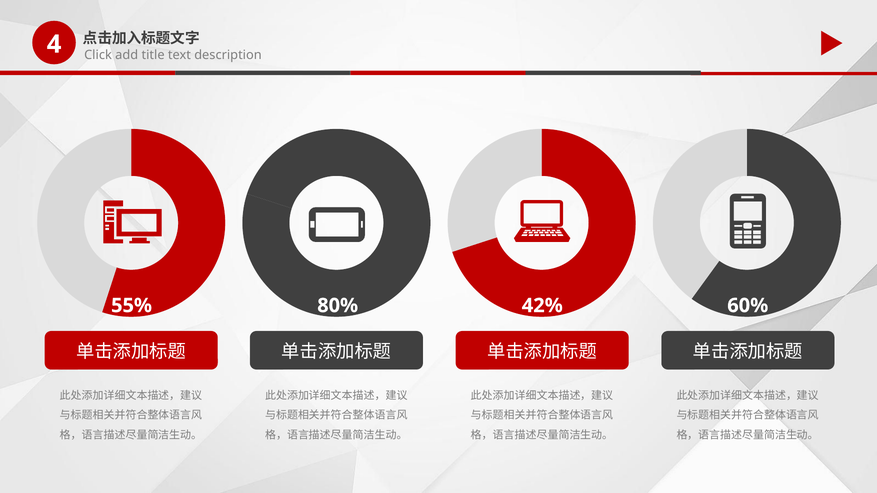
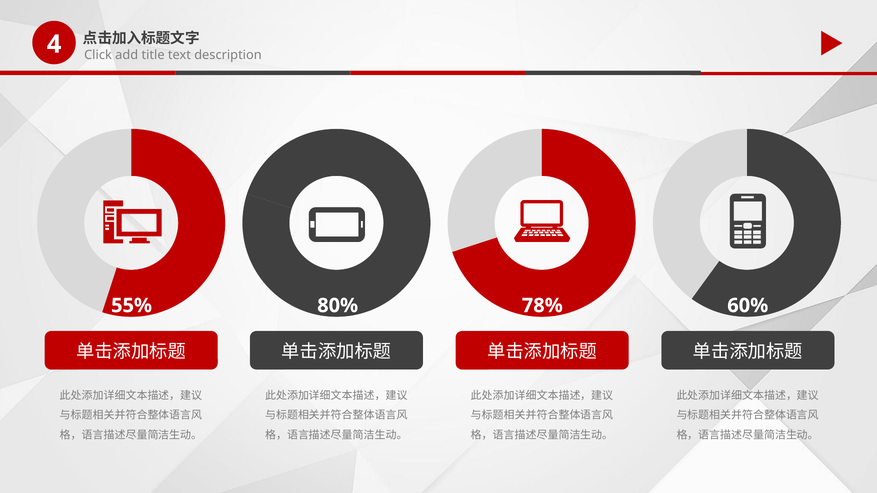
42%: 42% -> 78% (542, 306)
